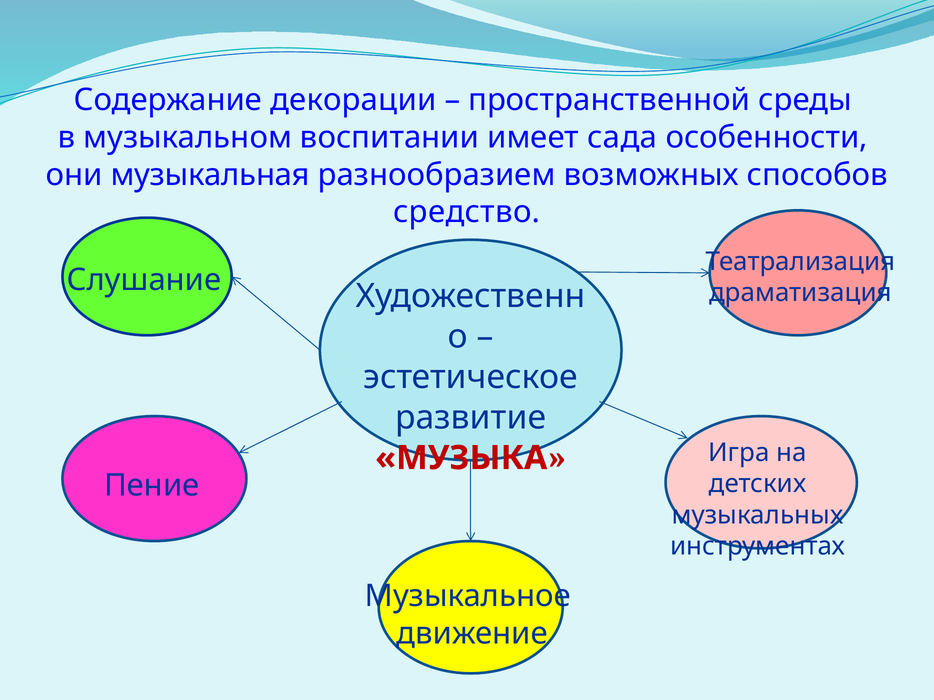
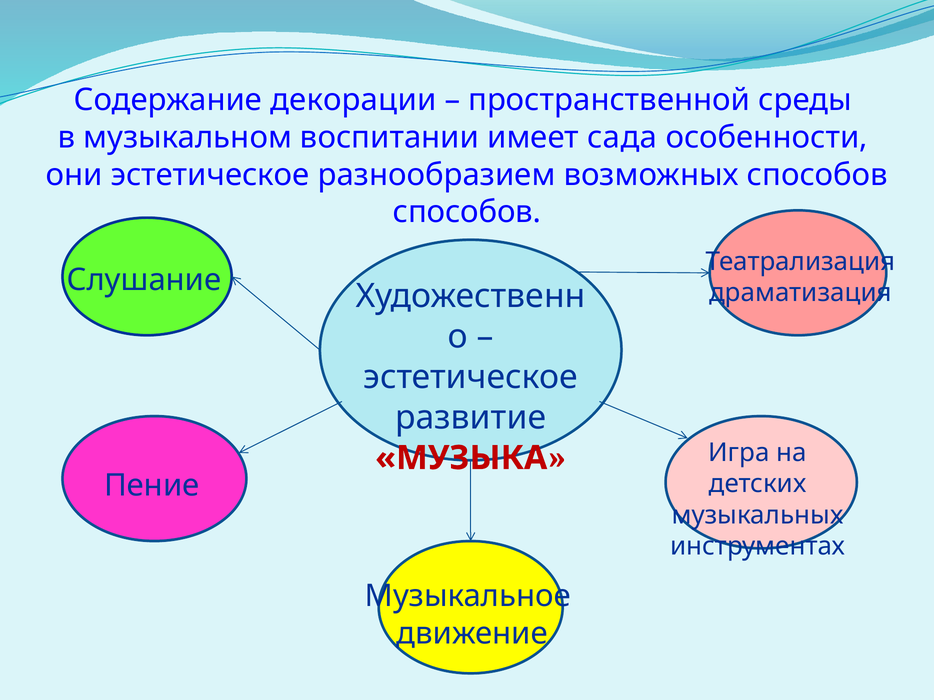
они музыкальная: музыкальная -> эстетическое (210, 175)
средство: средство -> способов (467, 212)
